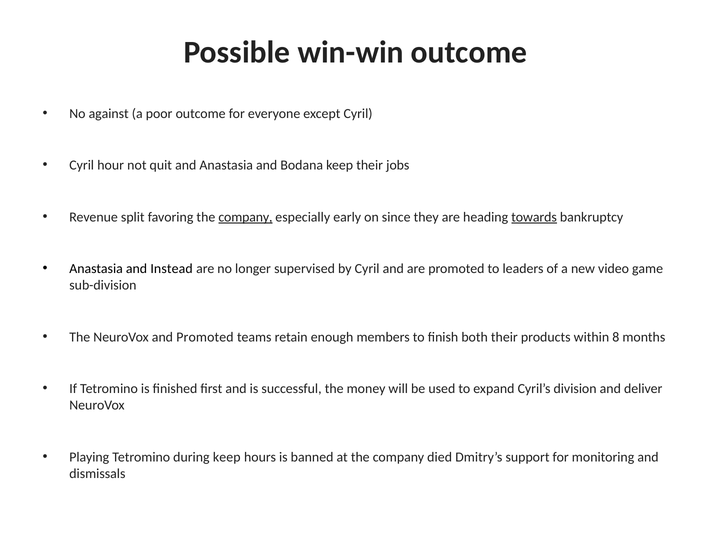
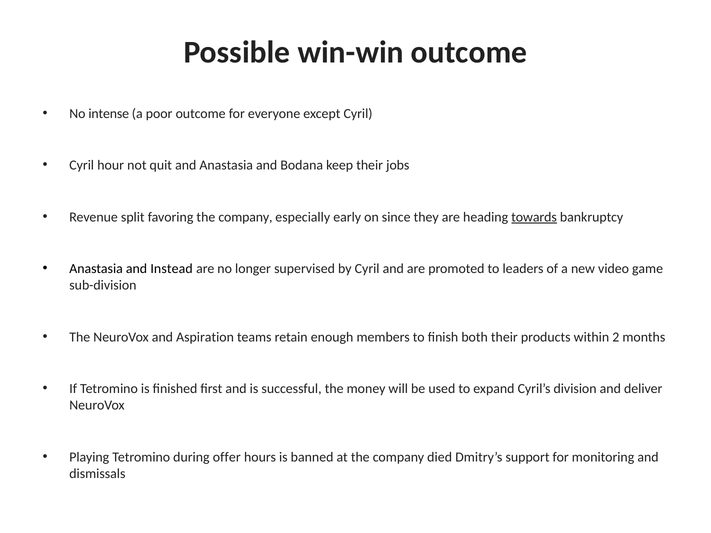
against: against -> intense (109, 114)
company underline: present -> none (245, 217)
and Promoted: Promoted -> Aspiration (205, 337)
8: 8 -> 2 (616, 337)
during keep: keep -> offer (227, 457)
